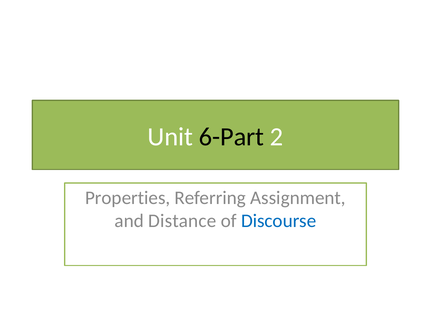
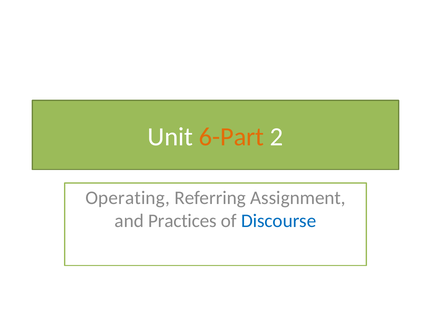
6-Part colour: black -> orange (232, 137)
Properties: Properties -> Operating (128, 198)
Distance: Distance -> Practices (182, 221)
